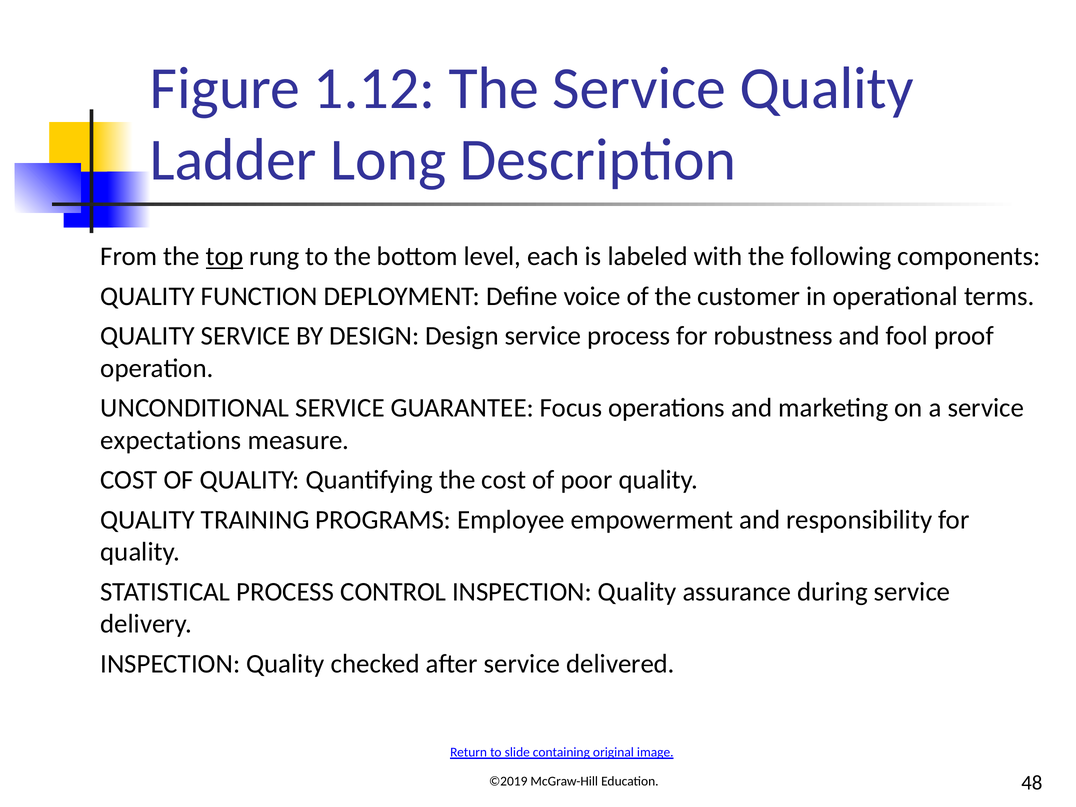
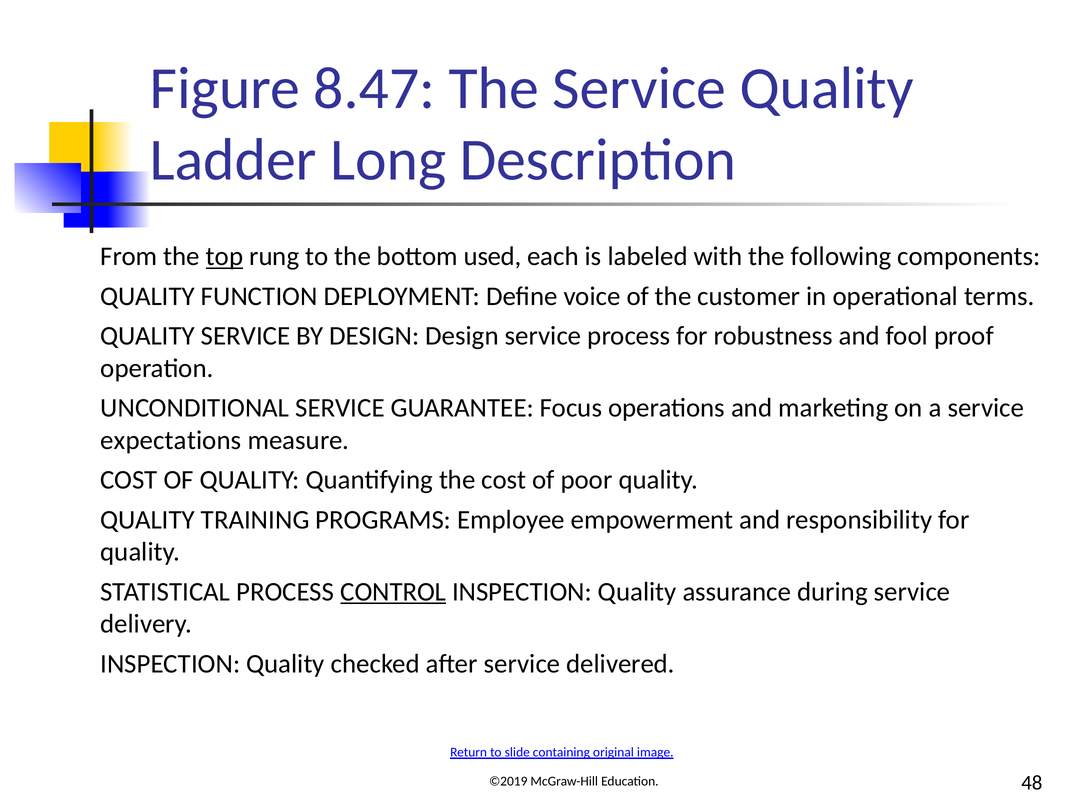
1.12: 1.12 -> 8.47 (374, 88)
level: level -> used (493, 257)
CONTROL underline: none -> present (393, 592)
